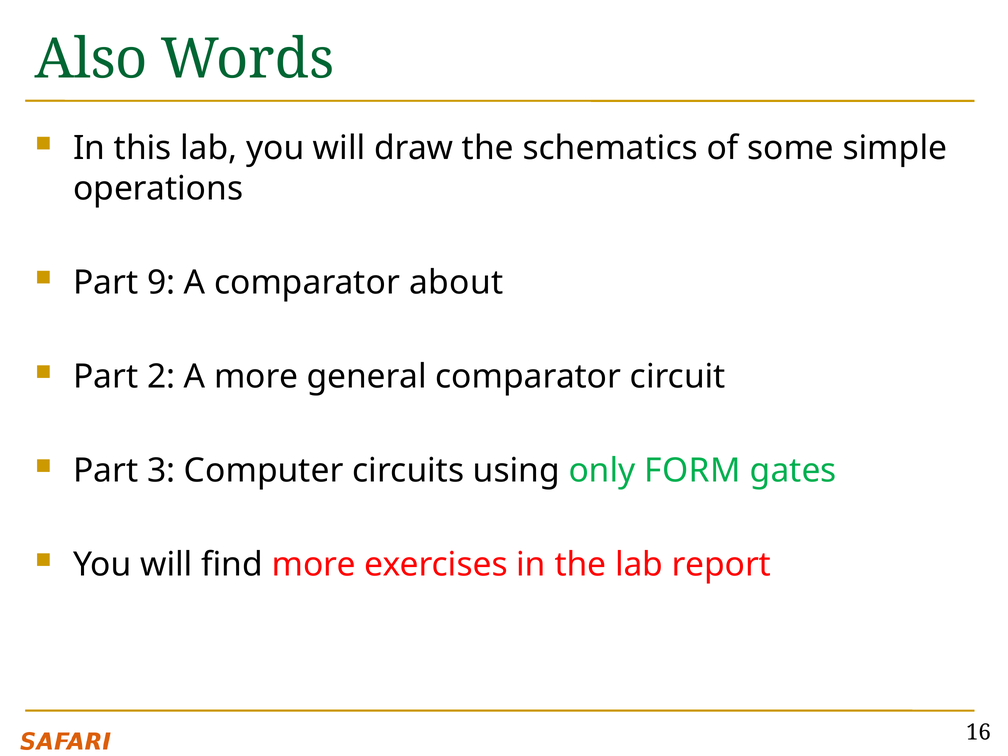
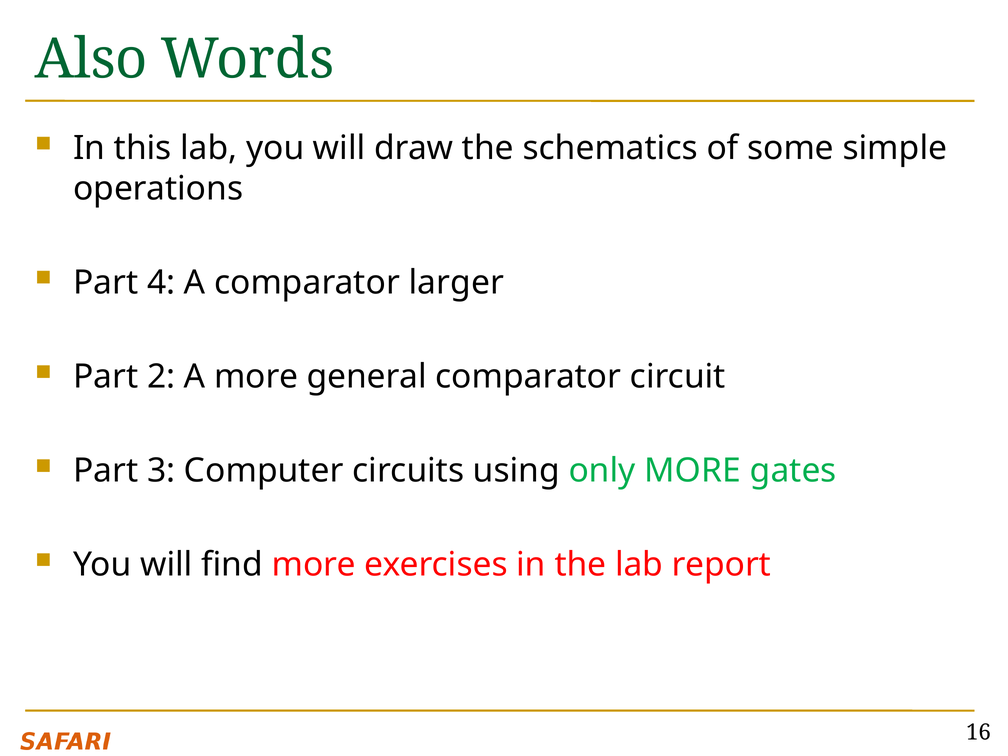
9: 9 -> 4 (161, 283)
about: about -> larger (456, 283)
only FORM: FORM -> MORE (693, 471)
